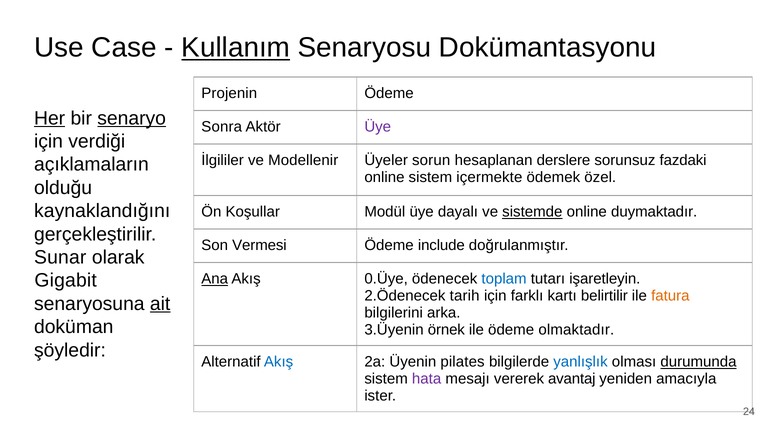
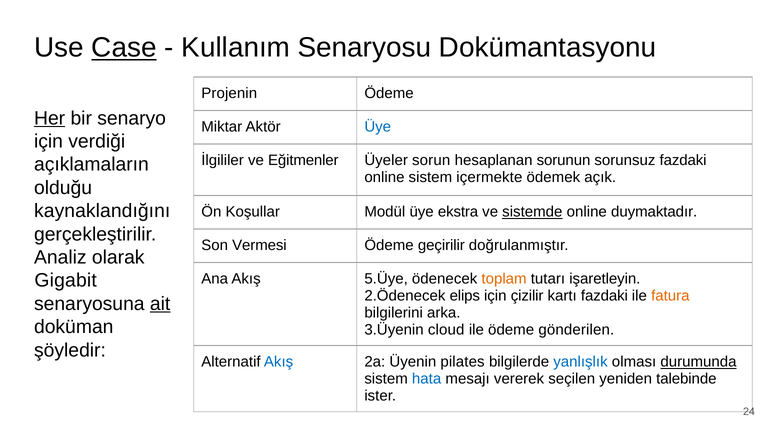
Case underline: none -> present (124, 48)
Kullanım underline: present -> none (236, 48)
senaryo underline: present -> none (132, 118)
Sonra: Sonra -> Miktar (222, 127)
Üye colour: purple -> blue (378, 127)
Modellenir: Modellenir -> Eğitmenler (303, 160)
derslere: derslere -> sorunun (564, 160)
özel: özel -> açık (600, 177)
dayalı: dayalı -> ekstra (458, 212)
include: include -> geçirilir (441, 245)
Sunar: Sunar -> Analiz (60, 257)
Ana underline: present -> none (215, 279)
0.Üye: 0.Üye -> 5.Üye (386, 279)
toplam colour: blue -> orange (504, 279)
tarih: tarih -> elips (465, 296)
farklı: farklı -> çizilir (527, 296)
kartı belirtilir: belirtilir -> fazdaki (604, 296)
örnek: örnek -> cloud (446, 329)
olmaktadır: olmaktadır -> gönderilen (576, 329)
hata colour: purple -> blue (427, 379)
avantaj: avantaj -> seçilen (572, 379)
amacıyla: amacıyla -> talebinde (686, 379)
